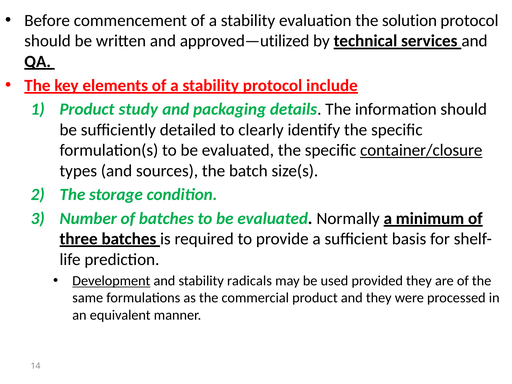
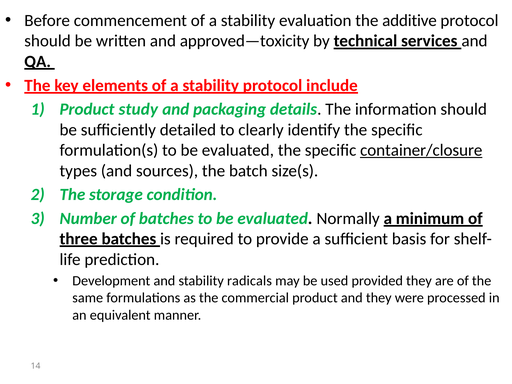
solution: solution -> additive (410, 21)
approved—utilized: approved—utilized -> approved—toxicity (245, 41)
Development underline: present -> none (111, 281)
